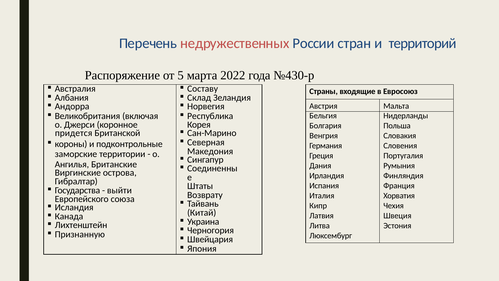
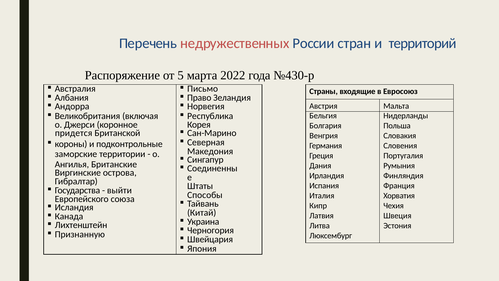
Составу: Составу -> Письмо (203, 89)
Склад: Склад -> Право (199, 98)
Возврату: Возврату -> Способы (205, 195)
